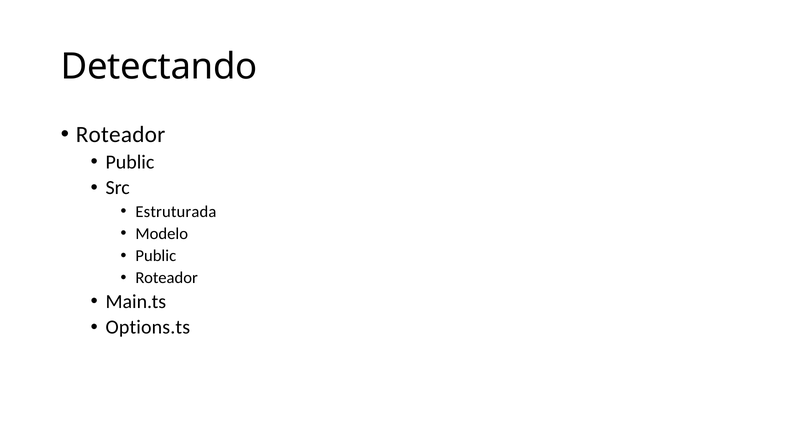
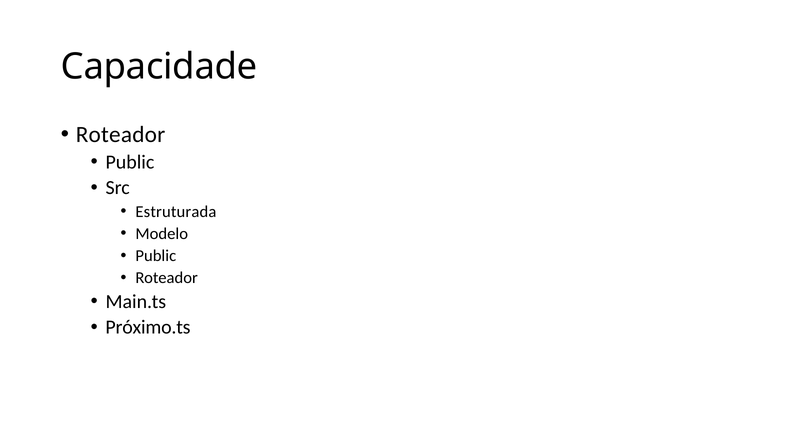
Detectando: Detectando -> Capacidade (159, 67)
Options.ts: Options.ts -> Próximo.ts (148, 327)
